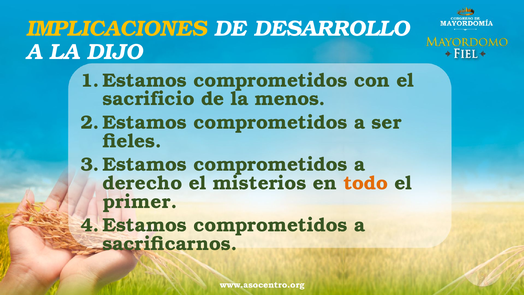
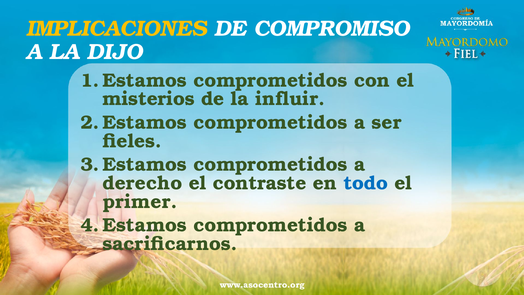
DESARROLLO: DESARROLLO -> COMPROMISO (332, 28)
sacrificio: sacrificio -> misterios (149, 99)
menos: menos -> influir (290, 99)
misterios: misterios -> contraste (260, 183)
todo colour: orange -> blue (366, 183)
